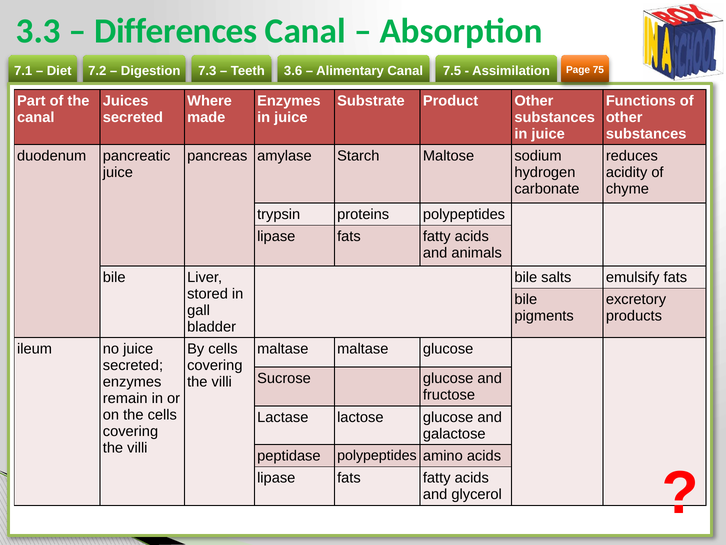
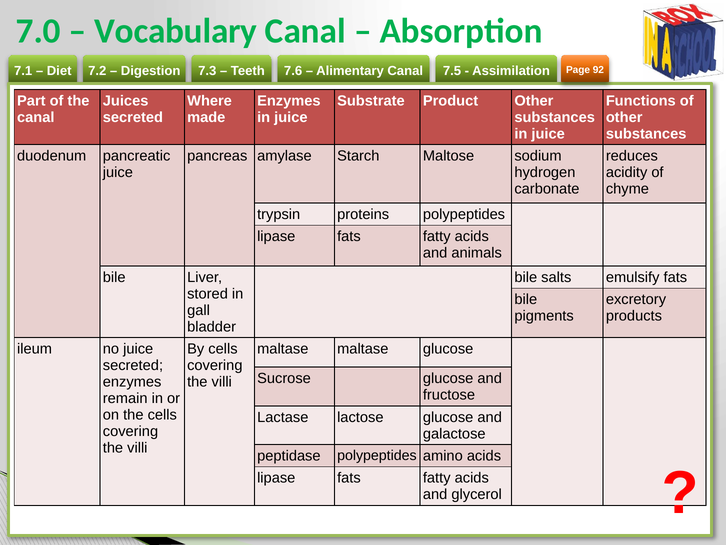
3.3: 3.3 -> 7.0 (38, 31)
Differences: Differences -> Vocabulary (176, 31)
3.6: 3.6 -> 7.6 (293, 71)
75: 75 -> 92 (598, 70)
